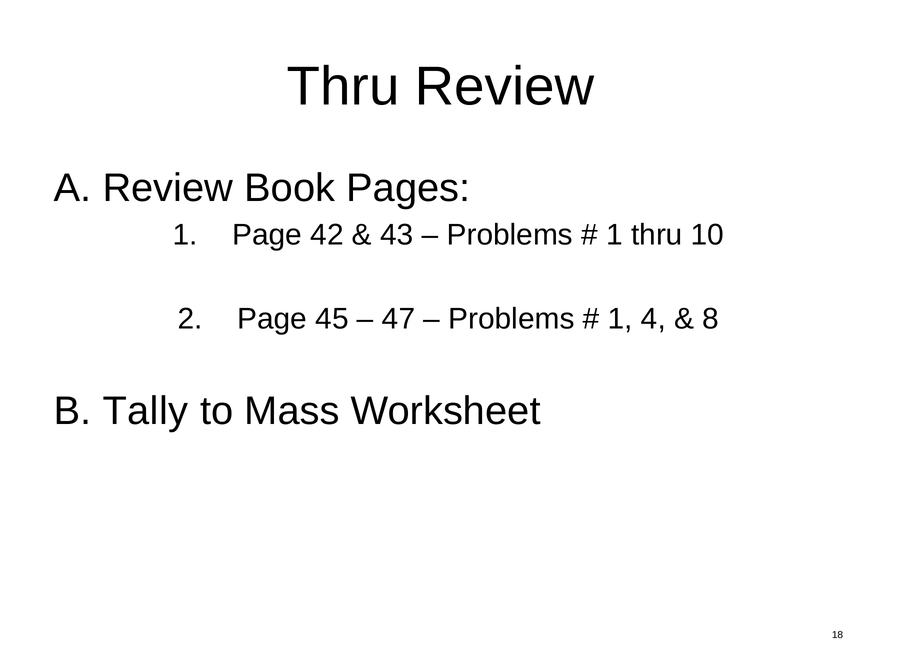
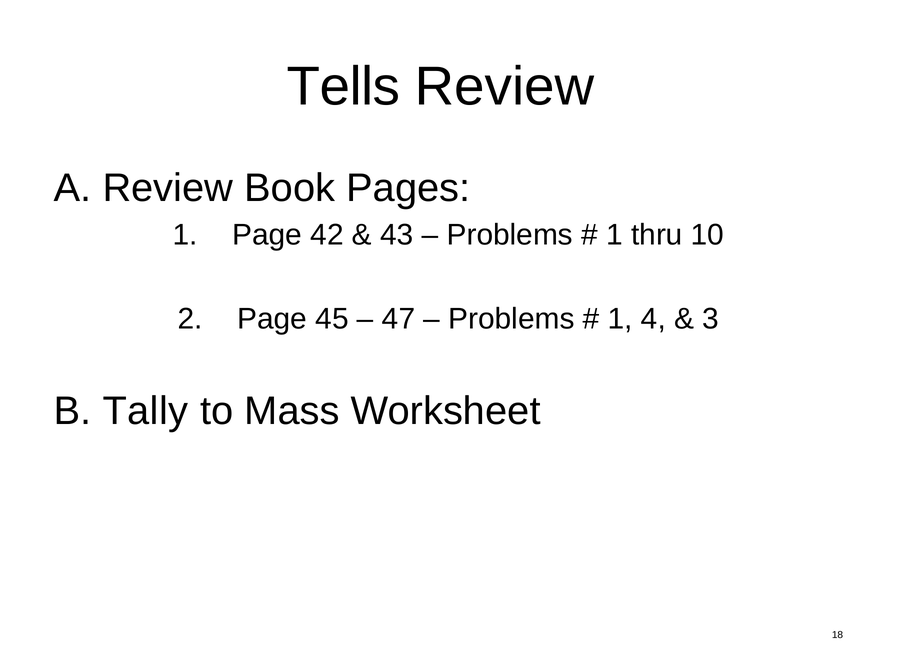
Thru: Thru -> Tells (344, 87)
8: 8 -> 3 (711, 319)
